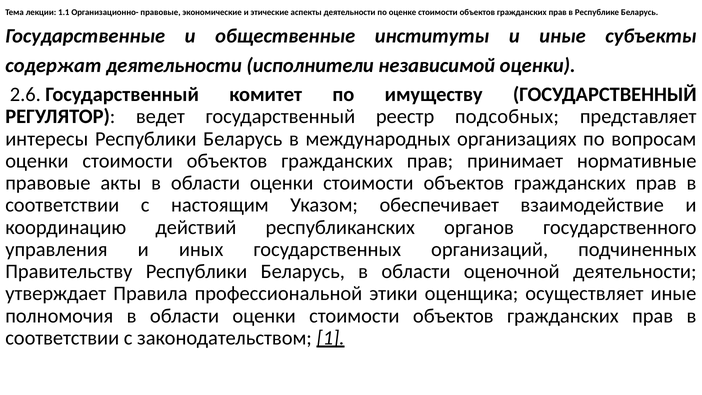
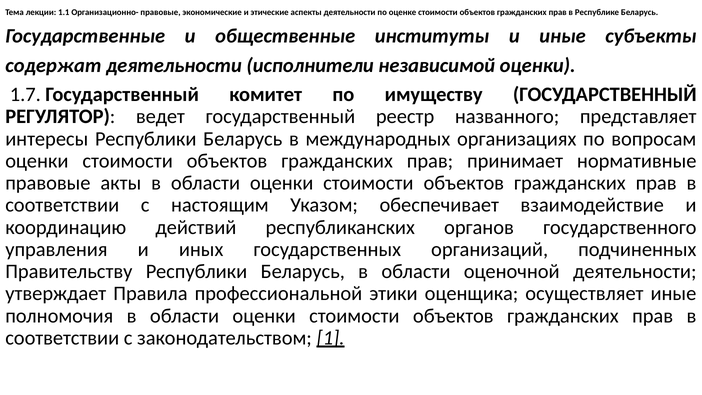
2.6: 2.6 -> 1.7 (25, 95)
подсобных: подсобных -> названного (507, 117)
